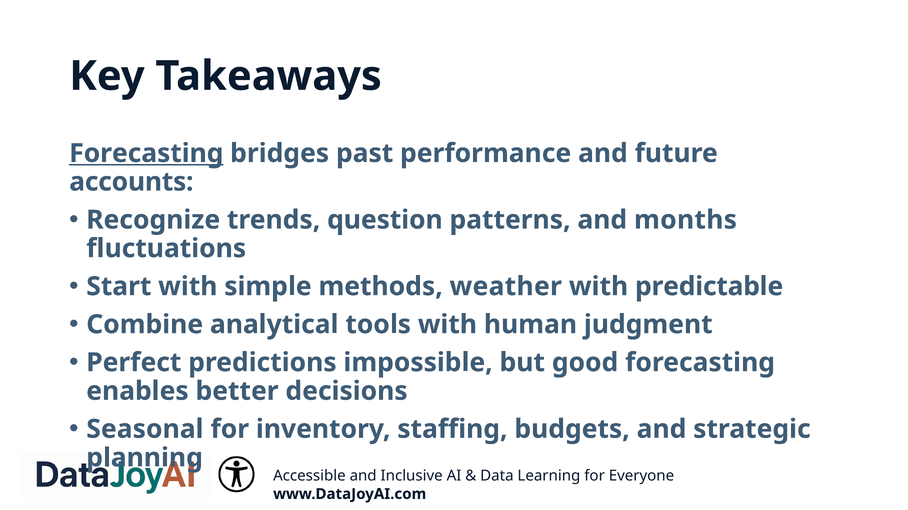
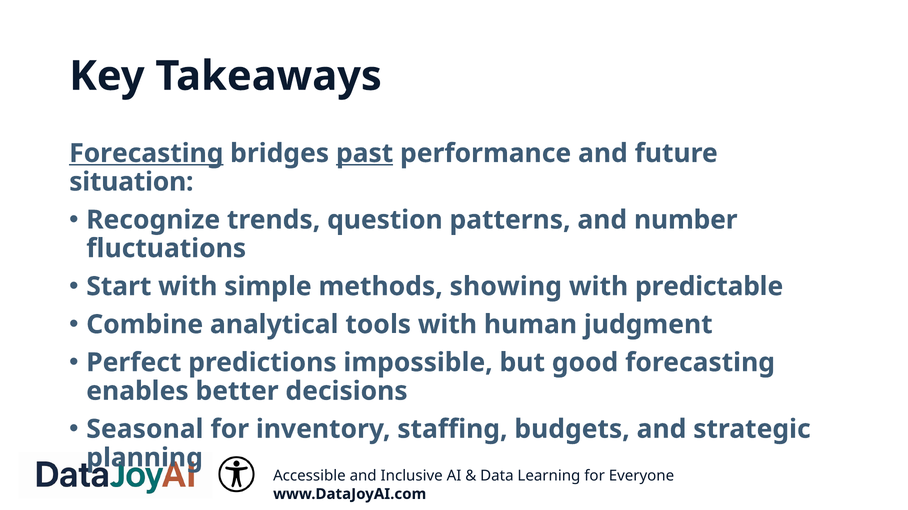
past underline: none -> present (365, 154)
accounts: accounts -> situation (131, 182)
months: months -> number (686, 220)
weather: weather -> showing (506, 287)
